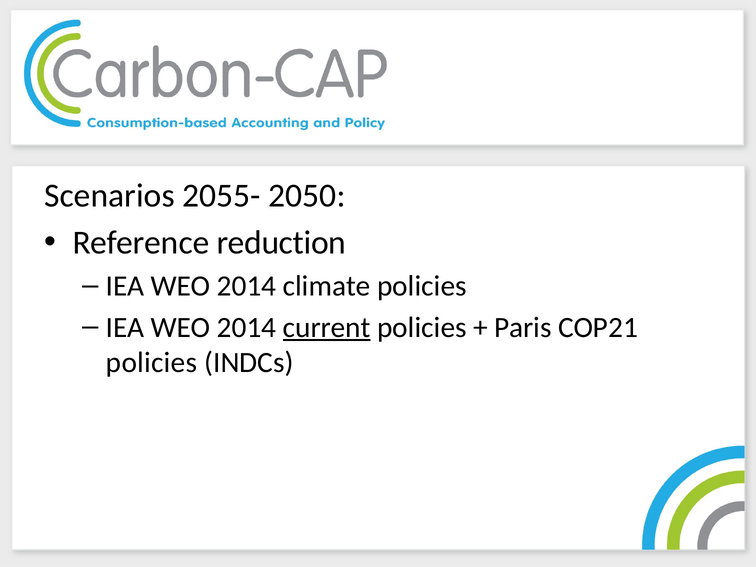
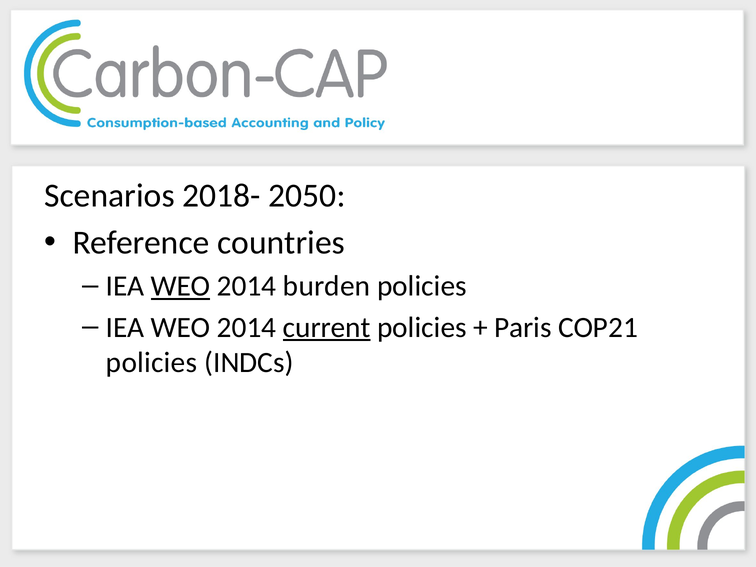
2055-: 2055- -> 2018- (222, 196)
reduction: reduction -> countries (281, 243)
WEO underline: none -> present (181, 286)
climate: climate -> burden (327, 286)
